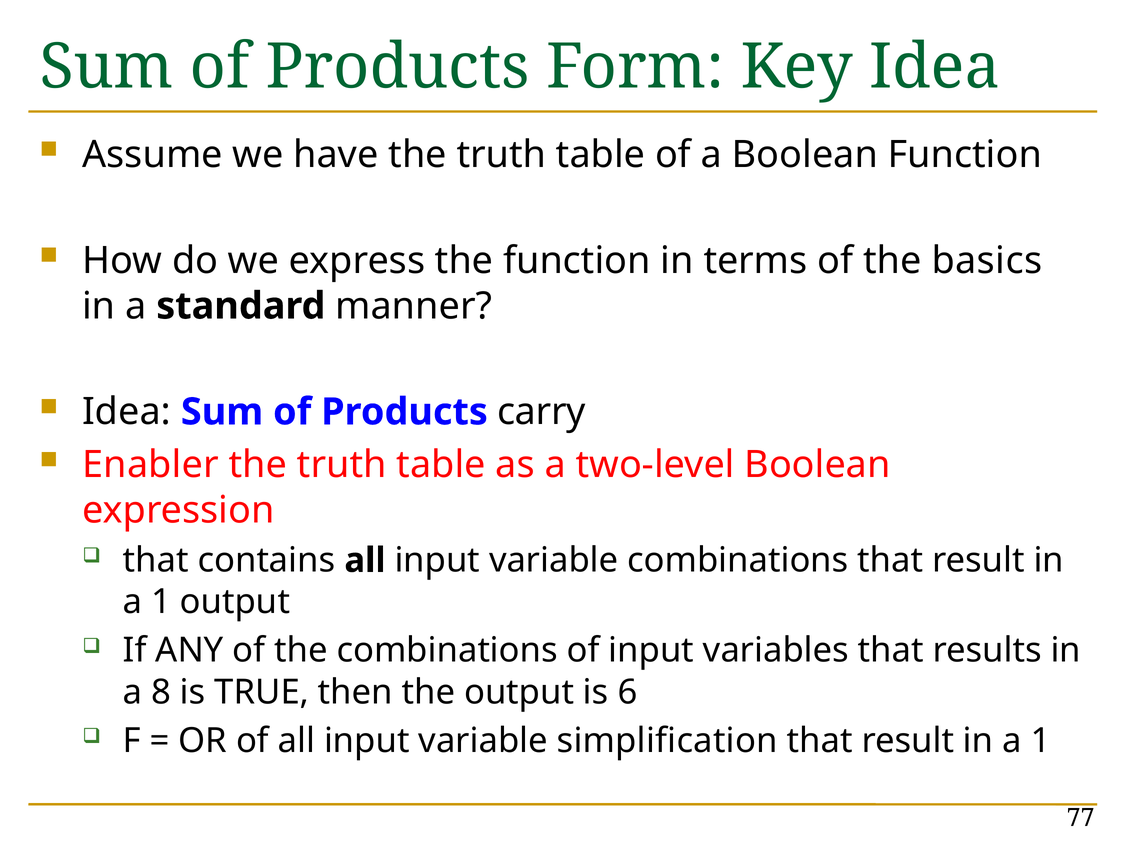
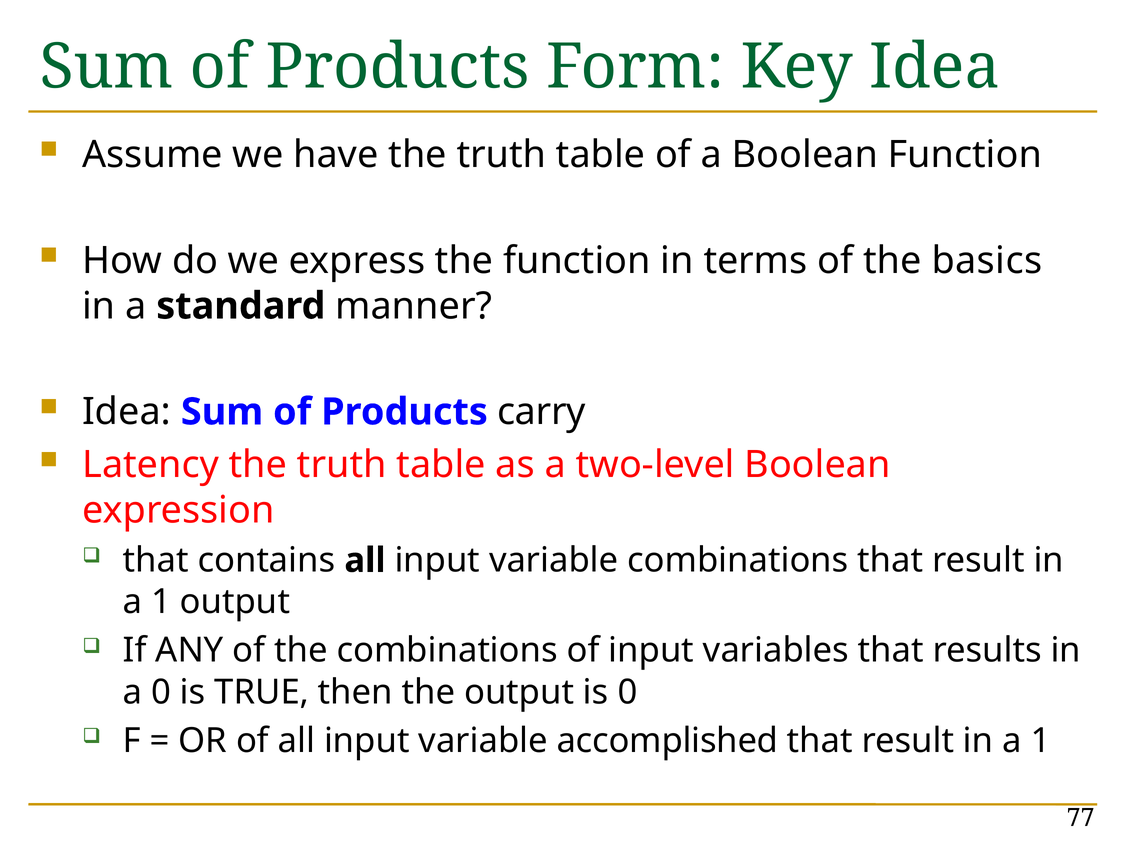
Enabler: Enabler -> Latency (151, 465)
a 8: 8 -> 0 (161, 692)
is 6: 6 -> 0 (627, 692)
simplification: simplification -> accomplished (667, 741)
